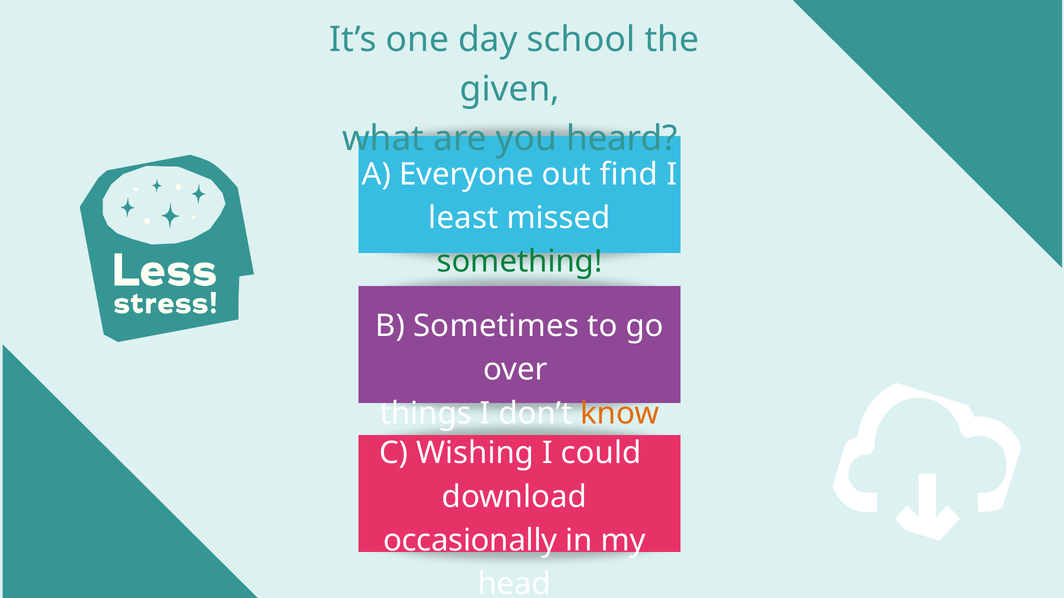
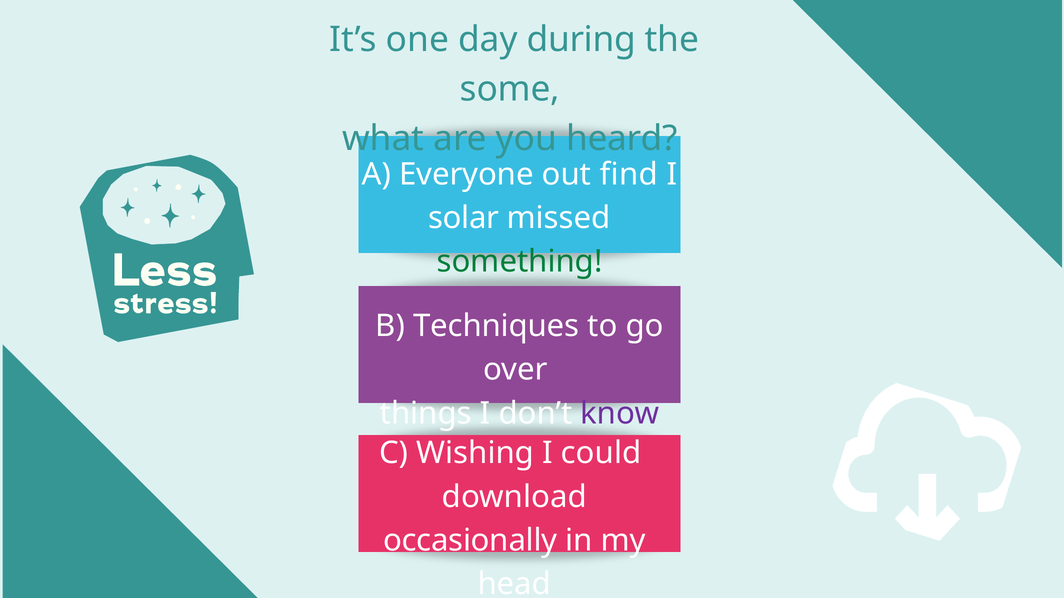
school: school -> during (581, 40)
given: given -> some (510, 89)
least: least -> solar (464, 218)
Sometimes: Sometimes -> Techniques (496, 326)
know colour: orange -> purple (620, 414)
